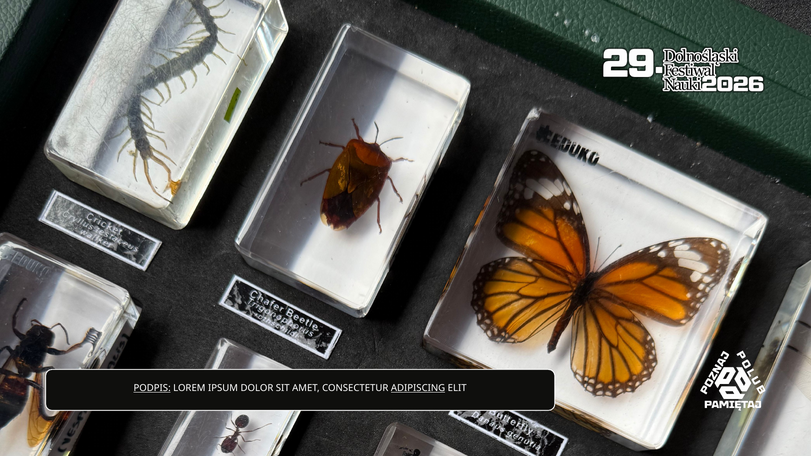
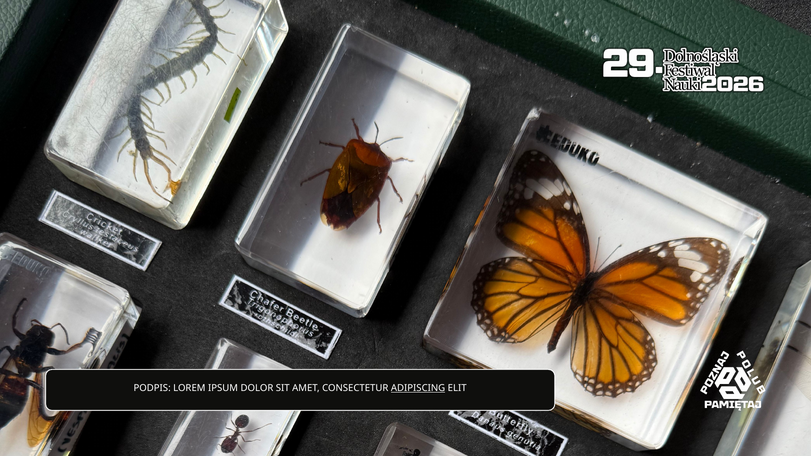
PODPIS underline: present -> none (152, 388)
